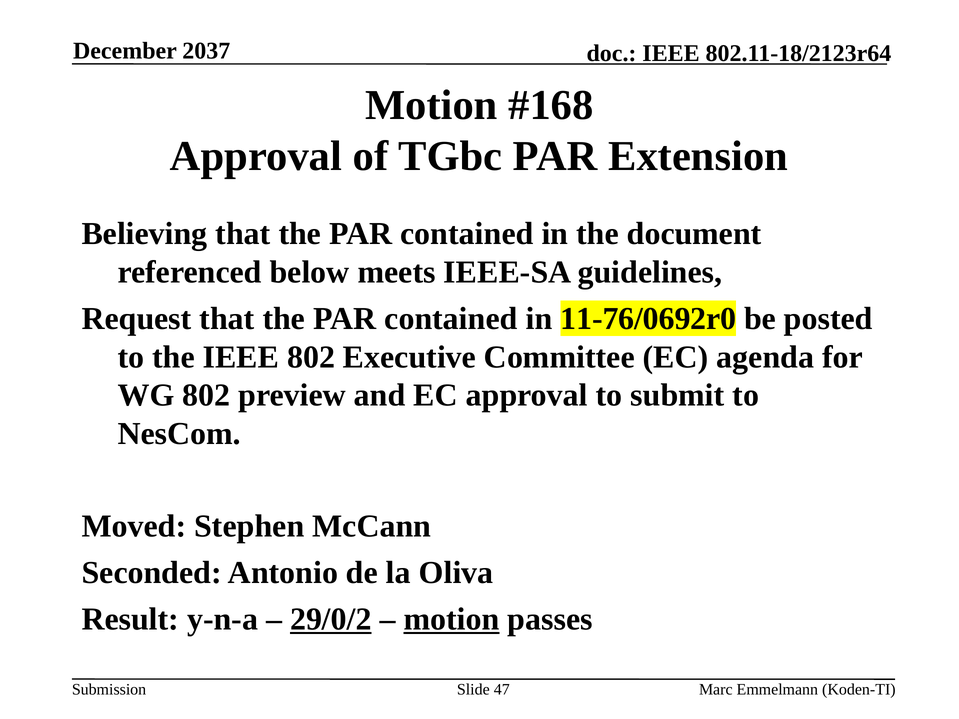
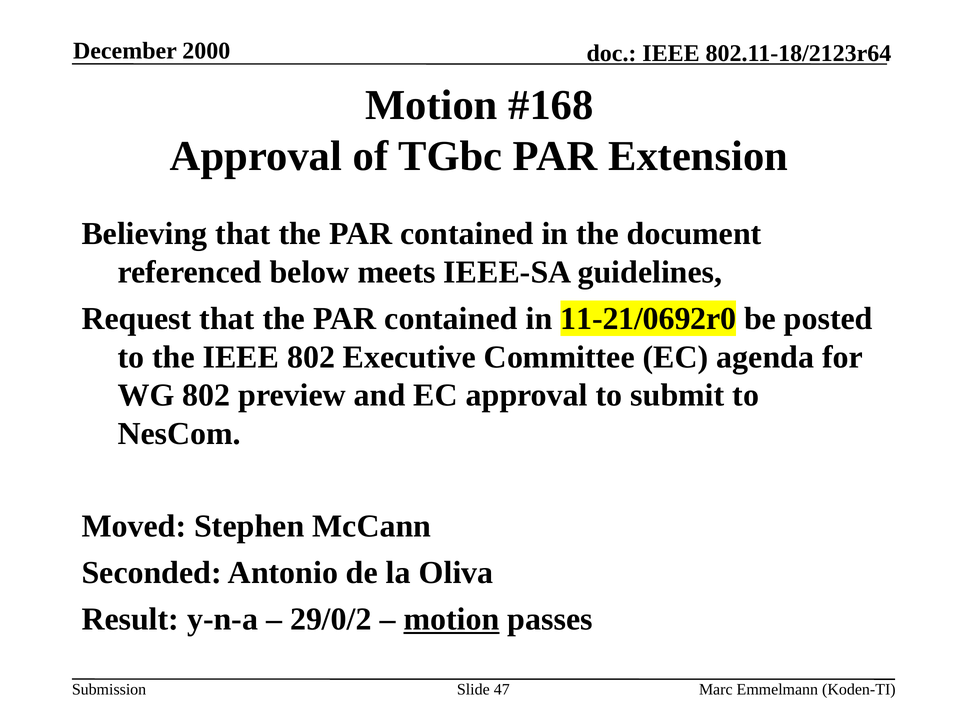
2037: 2037 -> 2000 (206, 51)
11-76/0692r0: 11-76/0692r0 -> 11-21/0692r0 (648, 319)
29/0/2 underline: present -> none (331, 619)
